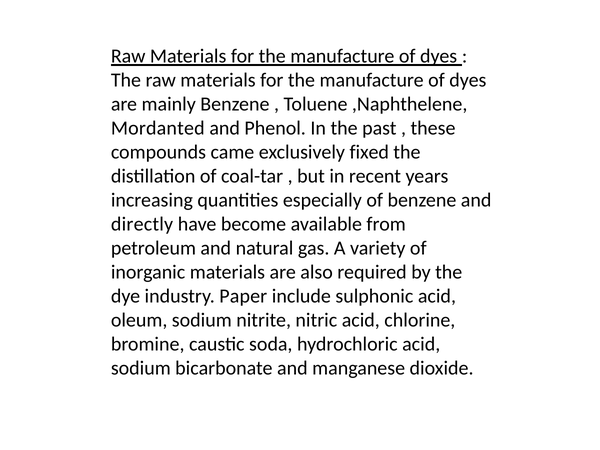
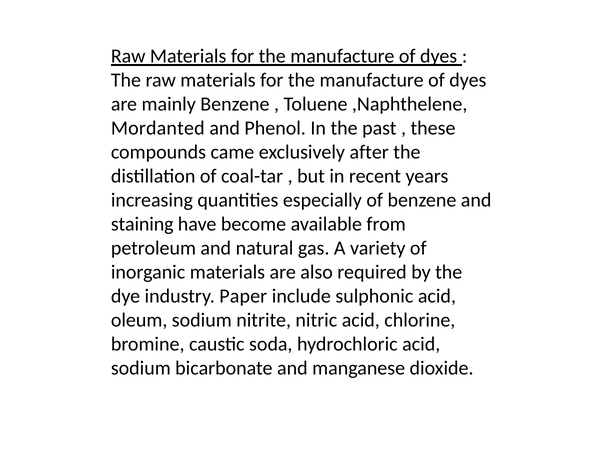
fixed: fixed -> after (369, 152)
directly: directly -> staining (142, 224)
